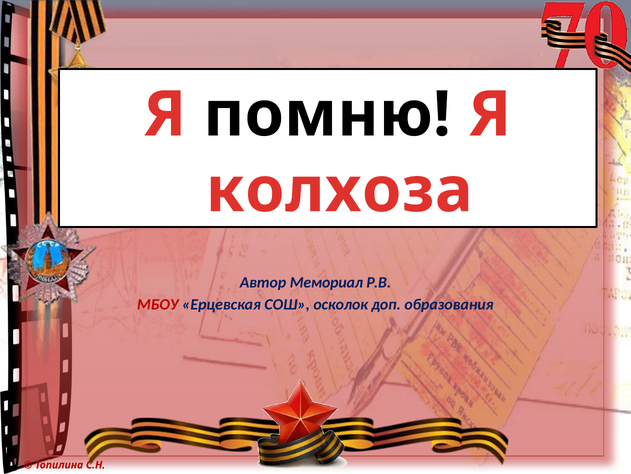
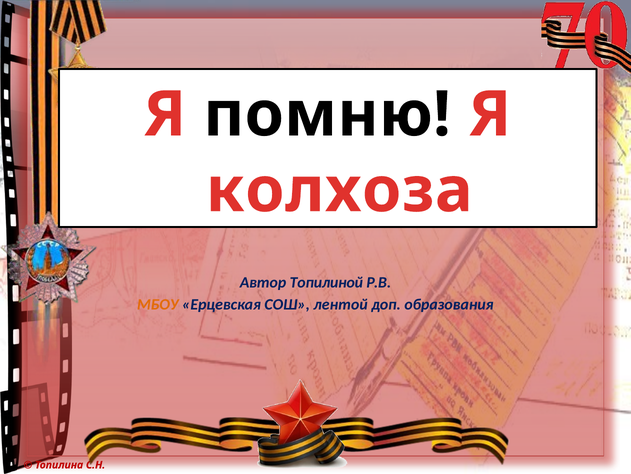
Мемориал: Мемориал -> Топилиной (326, 282)
МБОУ colour: red -> orange (158, 304)
осколок: осколок -> лентой (341, 304)
